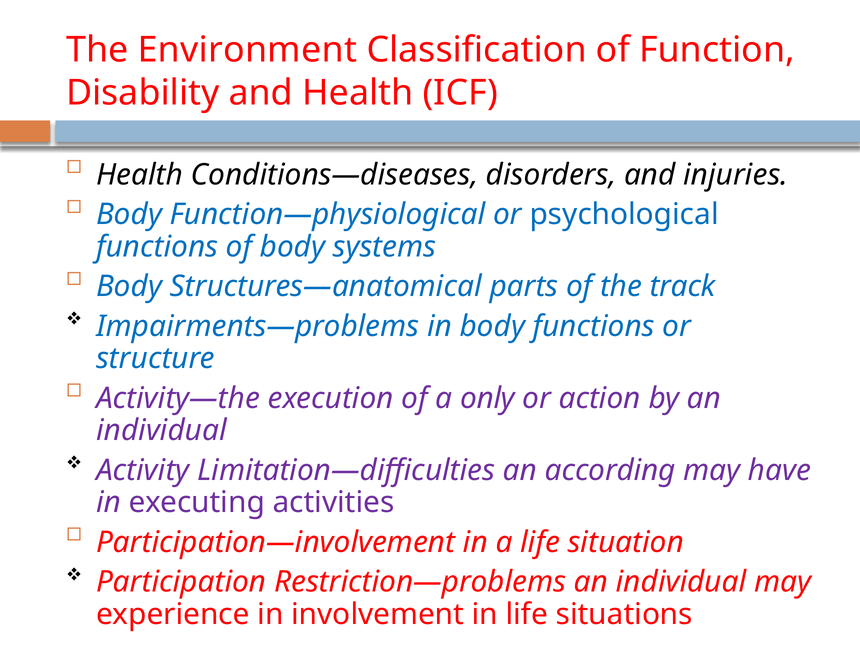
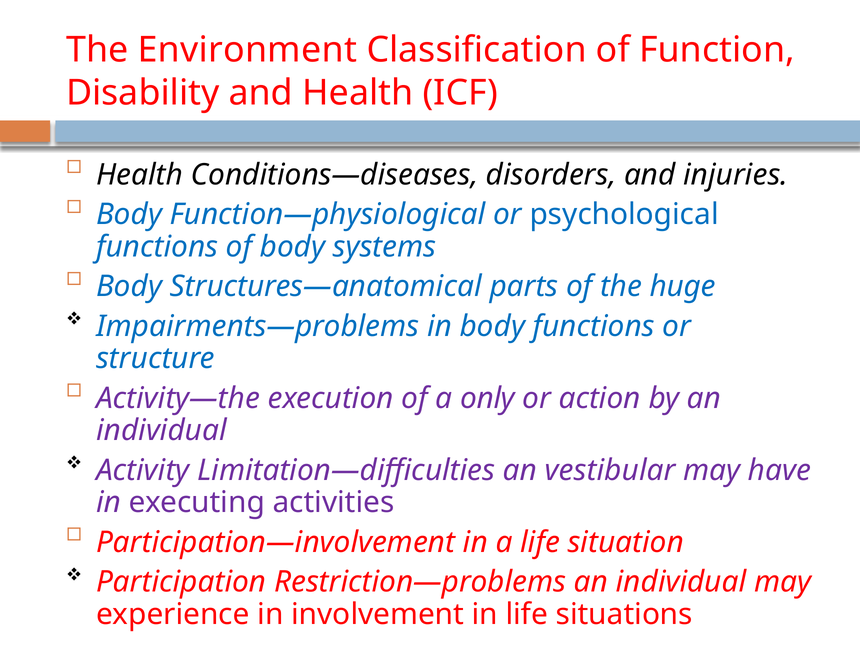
track: track -> huge (683, 286)
according: according -> vestibular (610, 470)
